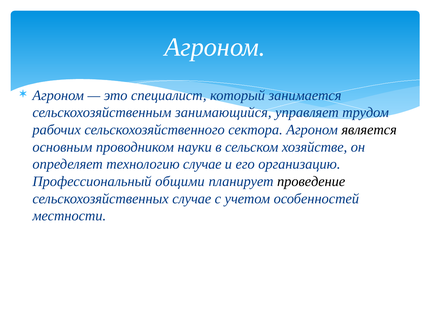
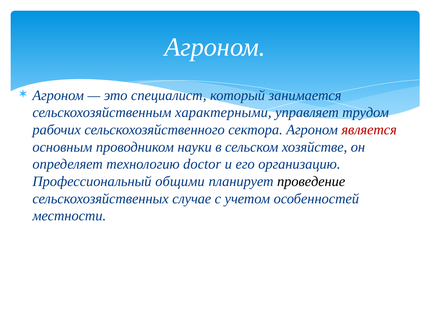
занимающийся: занимающийся -> характерными (223, 112)
является colour: black -> red (369, 130)
технологию случае: случае -> doctor (202, 164)
